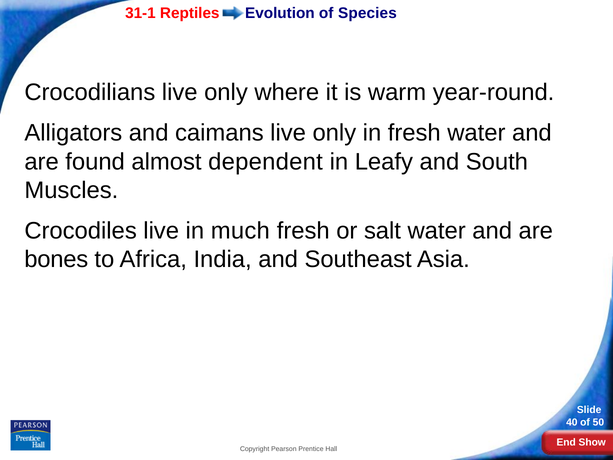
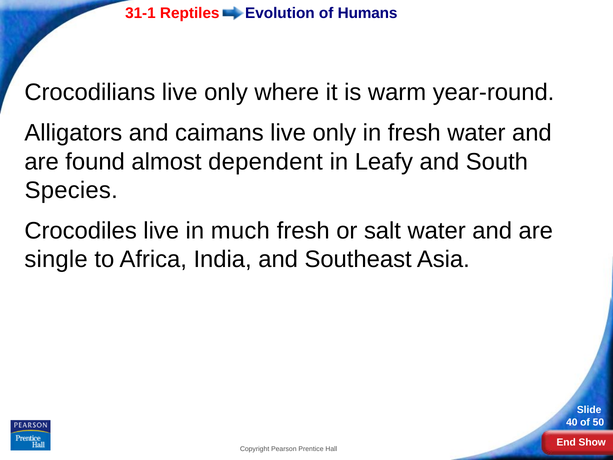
Species: Species -> Humans (368, 13)
Muscles: Muscles -> Species (71, 190)
bones: bones -> single (56, 259)
